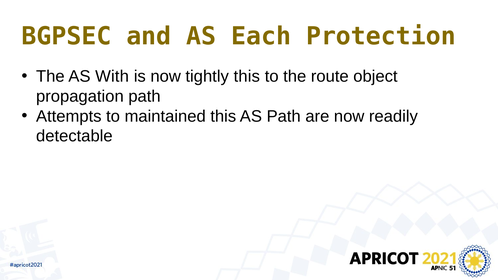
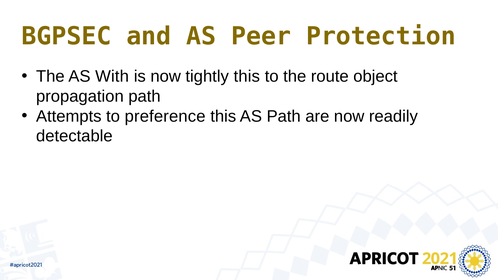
Each: Each -> Peer (261, 36)
maintained: maintained -> preference (165, 116)
